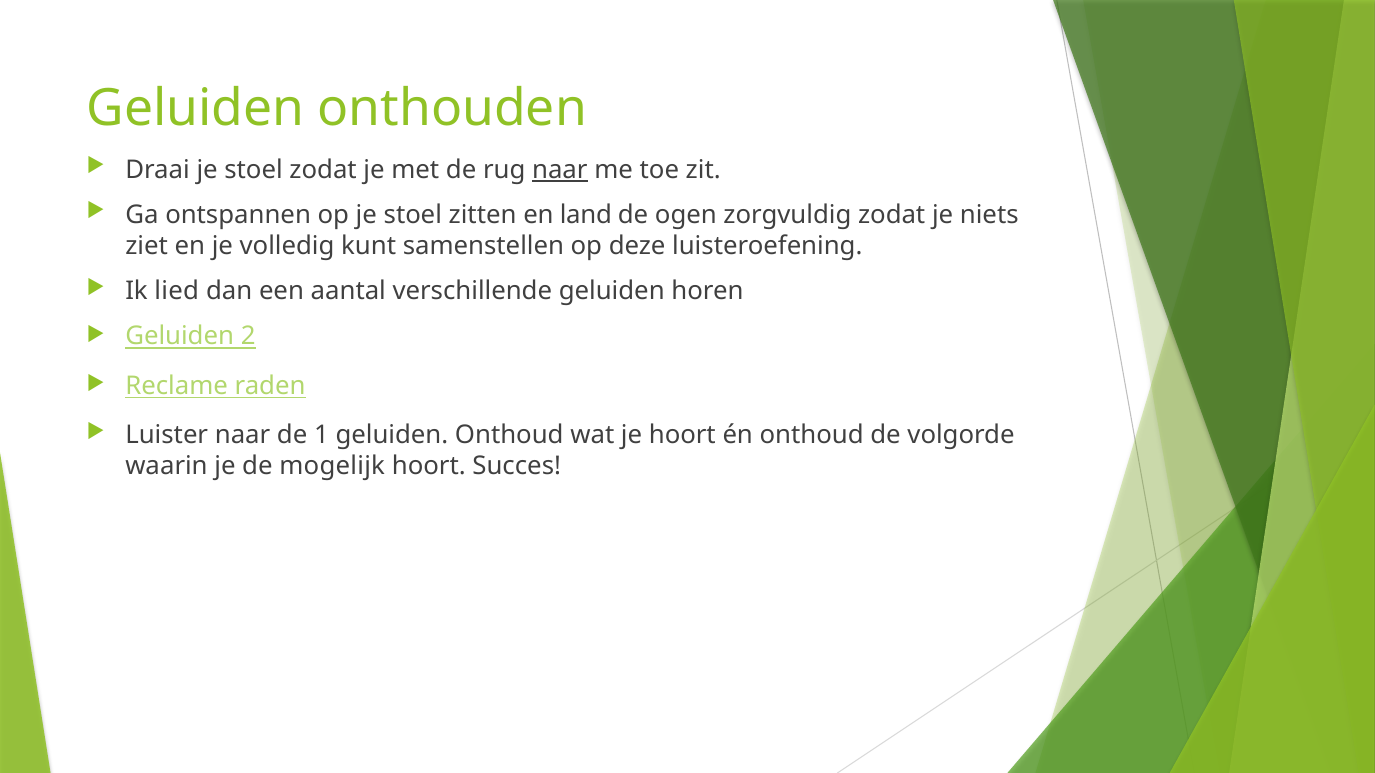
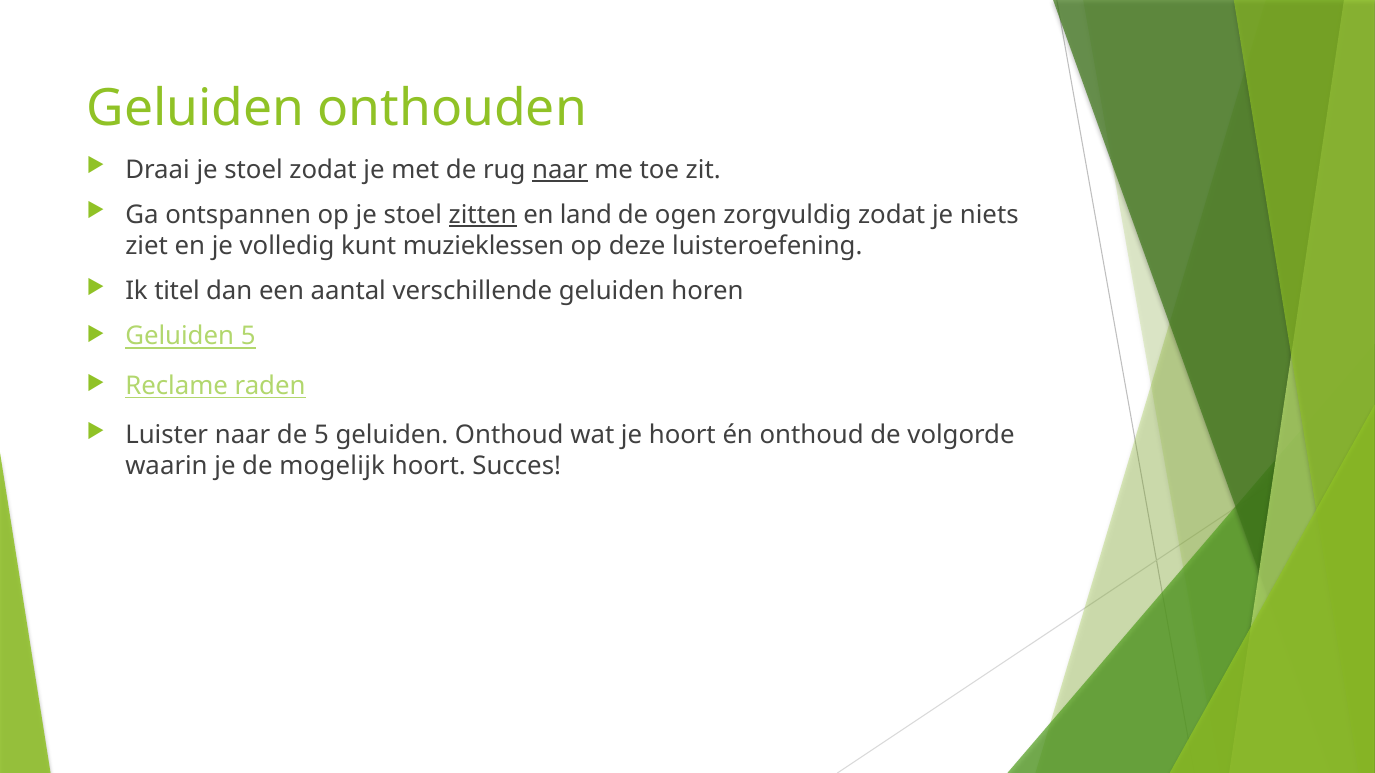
zitten underline: none -> present (483, 215)
samenstellen: samenstellen -> muzieklessen (483, 246)
lied: lied -> titel (177, 291)
Geluiden 2: 2 -> 5 (248, 337)
de 1: 1 -> 5 (321, 435)
